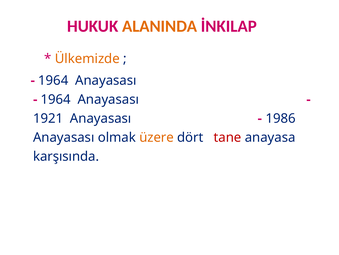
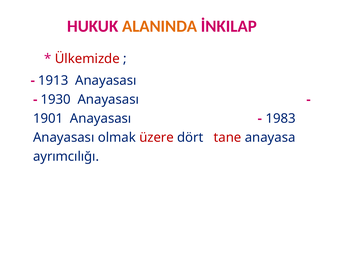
Ülkemizde colour: orange -> red (87, 59)
1964: 1964 -> 1913 (53, 80)
1964: 1964 -> 1930 (56, 99)
1921: 1921 -> 1901 (48, 118)
1986: 1986 -> 1983 (281, 118)
üzere colour: orange -> red (157, 137)
karşısında: karşısında -> ayrımcılığı (66, 156)
